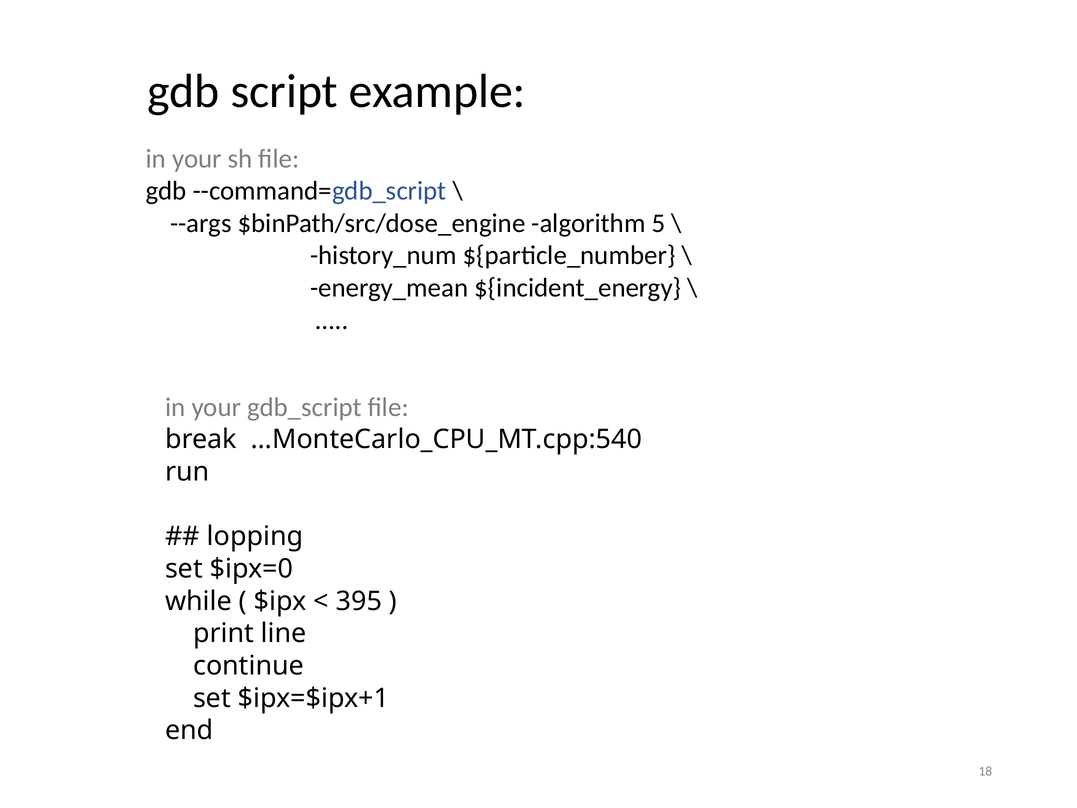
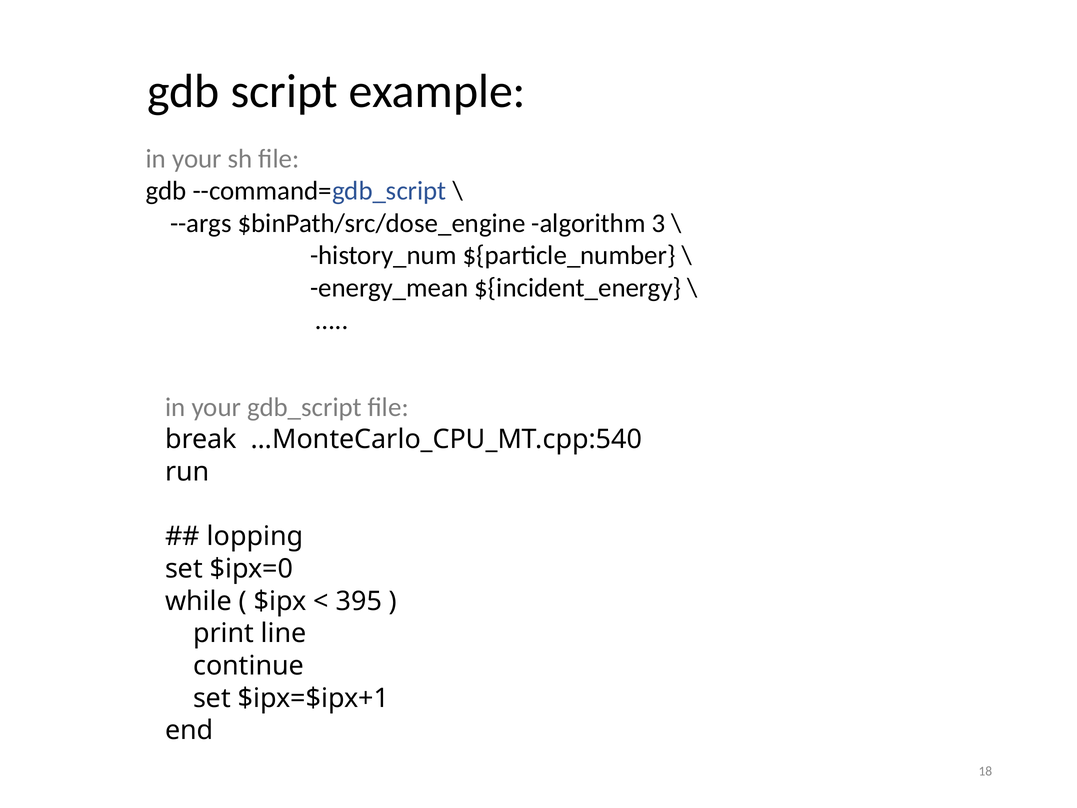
5: 5 -> 3 (658, 223)
